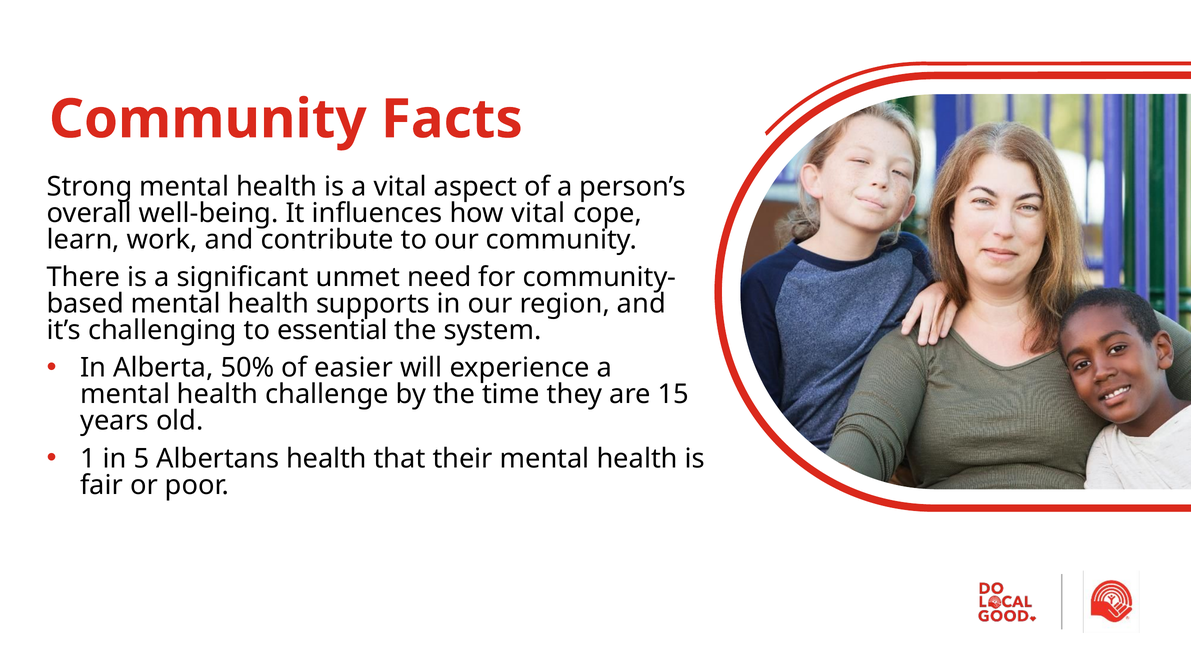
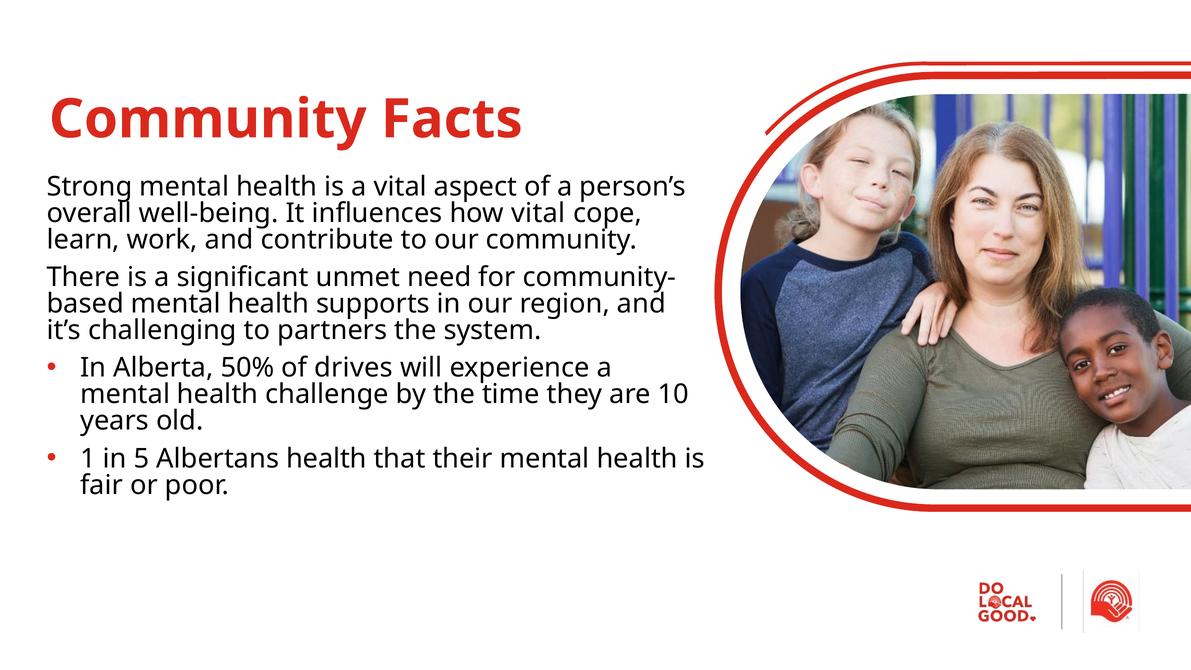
essential: essential -> partners (332, 330)
easier: easier -> drives (354, 368)
15: 15 -> 10 (673, 394)
